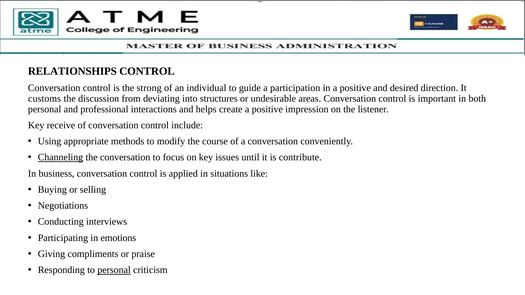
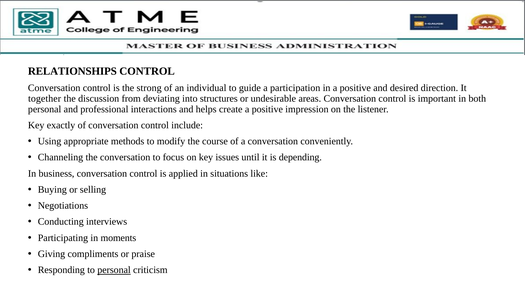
customs: customs -> together (45, 99)
receive: receive -> exactly (61, 125)
Channeling underline: present -> none (60, 158)
contribute: contribute -> depending (300, 158)
emotions: emotions -> moments (118, 238)
